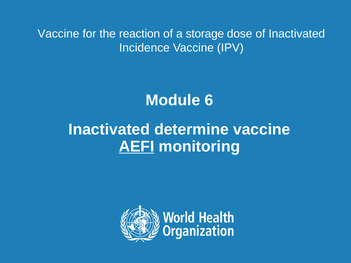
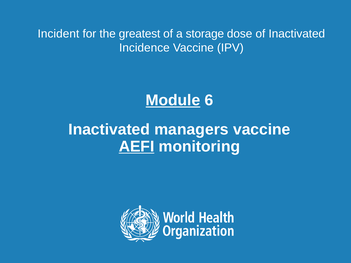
Vaccine: Vaccine -> Incident (58, 34)
reaction: reaction -> greatest (140, 34)
Module underline: none -> present (173, 100)
determine: determine -> managers (191, 130)
